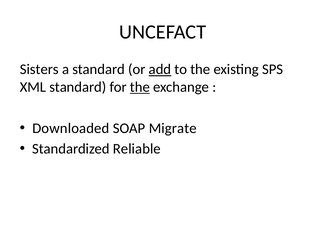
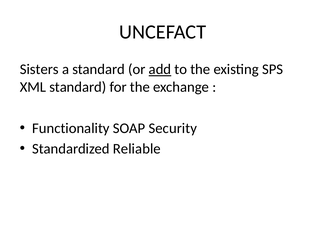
the underline: present -> none (140, 87)
Downloaded: Downloaded -> Functionality (71, 128)
Migrate: Migrate -> Security (173, 128)
